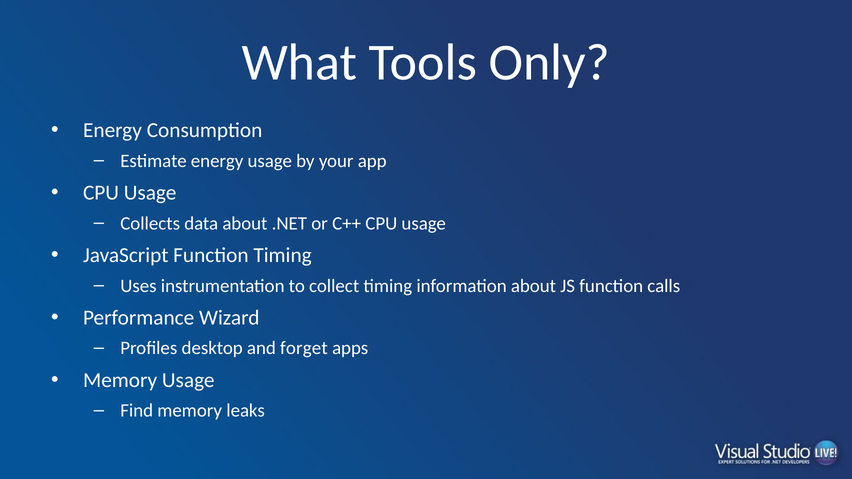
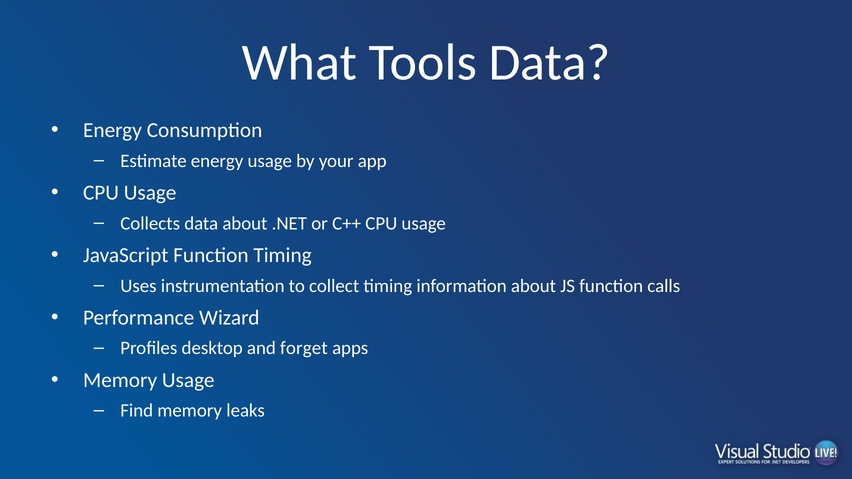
Tools Only: Only -> Data (549, 63)
